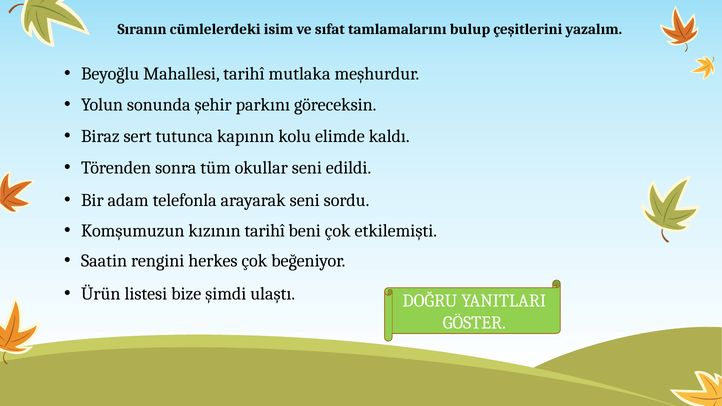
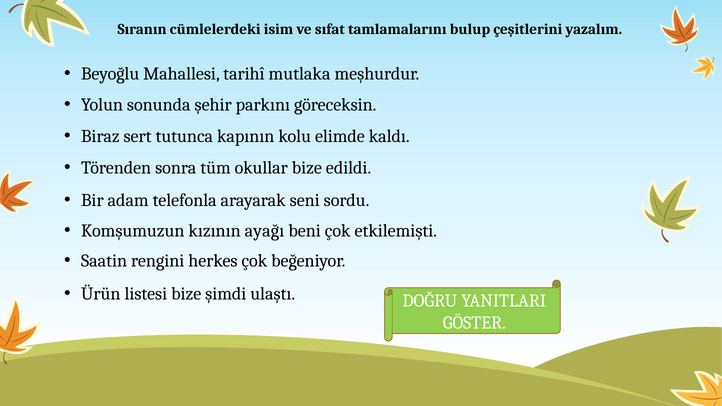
okullar seni: seni -> bize (307, 168)
kızının tarihî: tarihî -> ayağı (265, 231)
